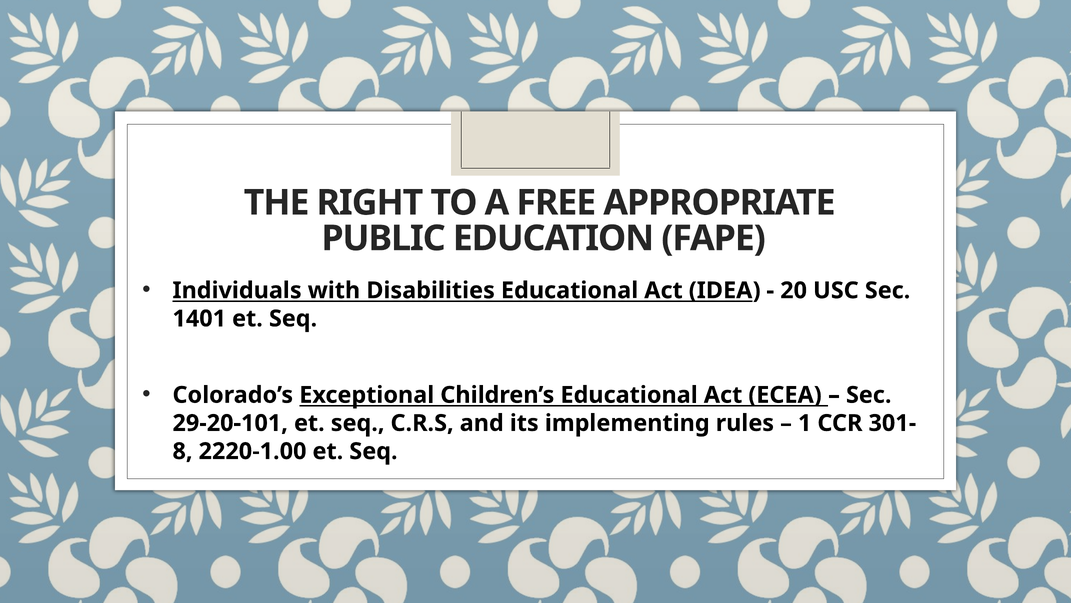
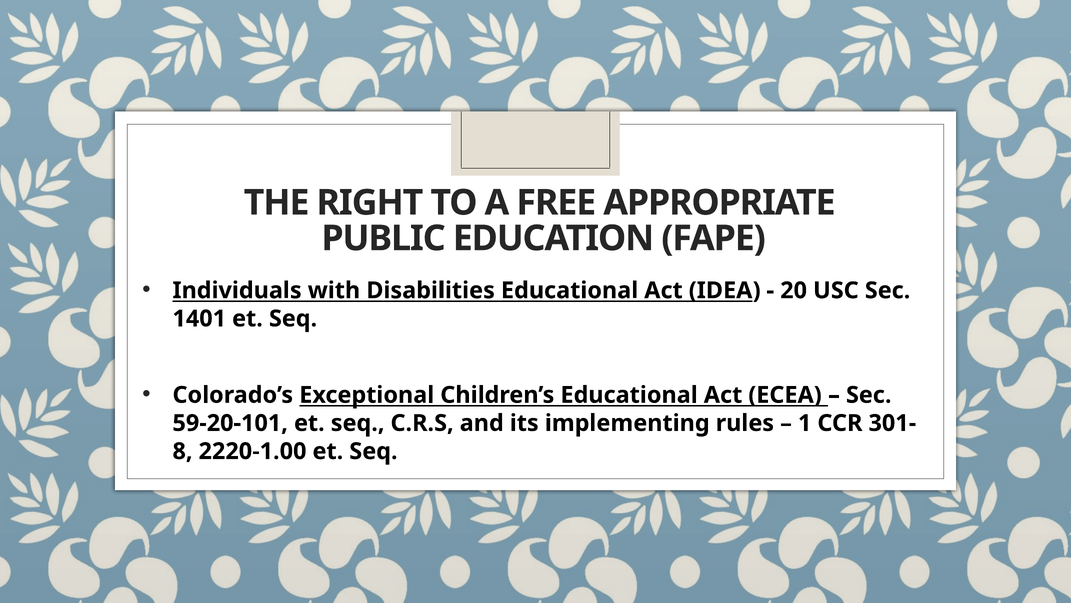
29-20-101: 29-20-101 -> 59-20-101 (230, 423)
